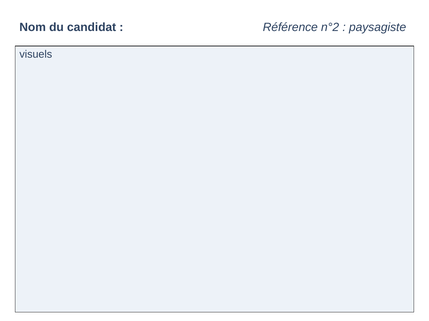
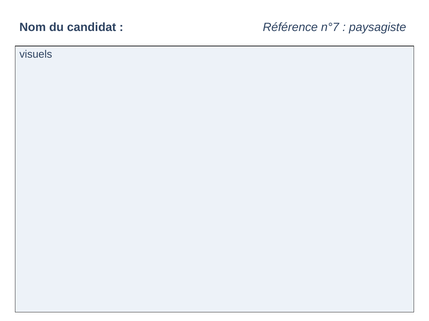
n°2: n°2 -> n°7 (330, 27)
